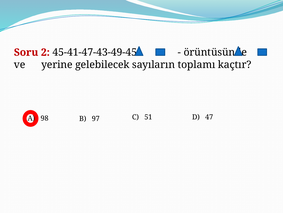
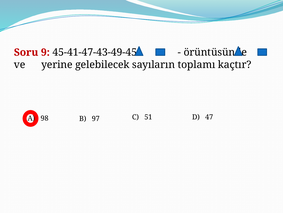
2: 2 -> 9 (45, 52)
